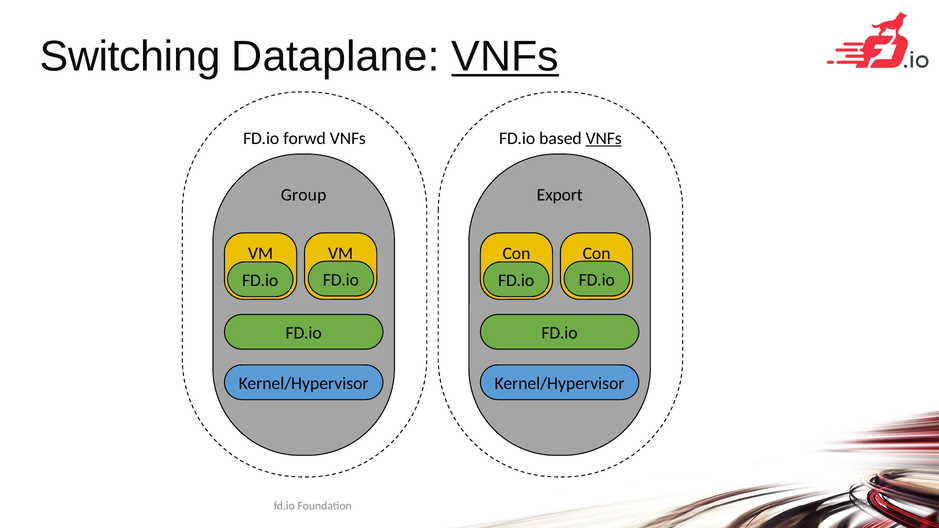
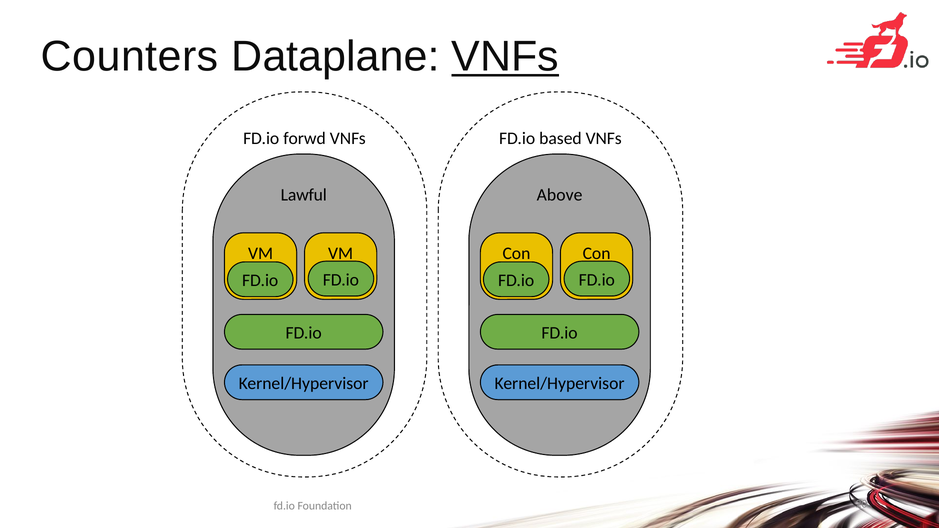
Switching: Switching -> Counters (130, 57)
VNFs underline: present -> none (604, 138)
Group: Group -> Lawful (304, 195)
Export: Export -> Above (560, 195)
